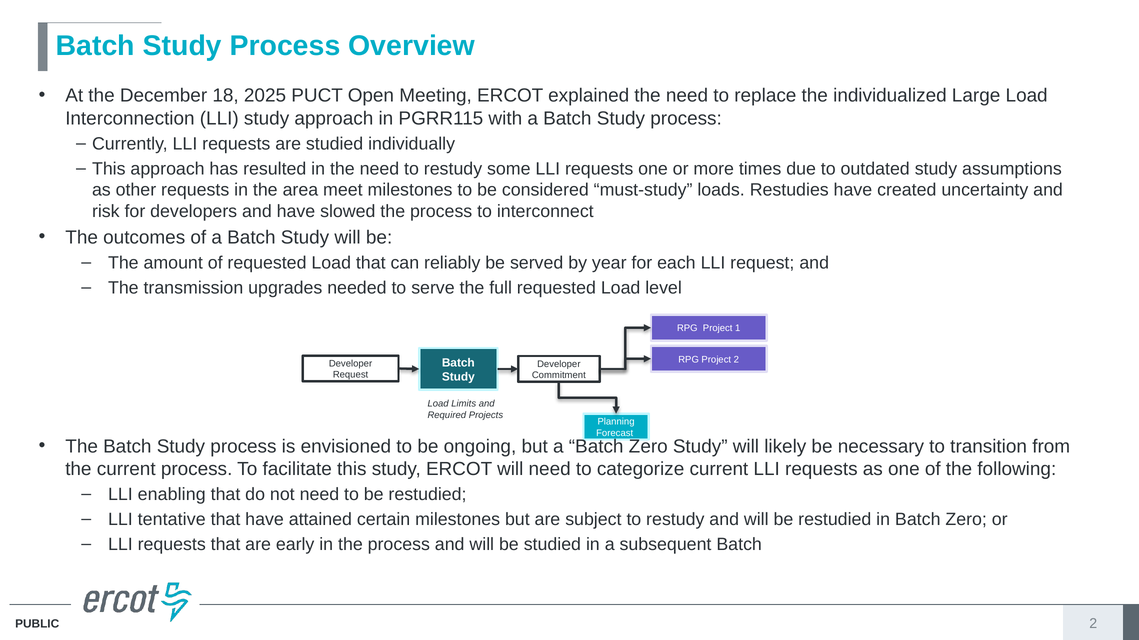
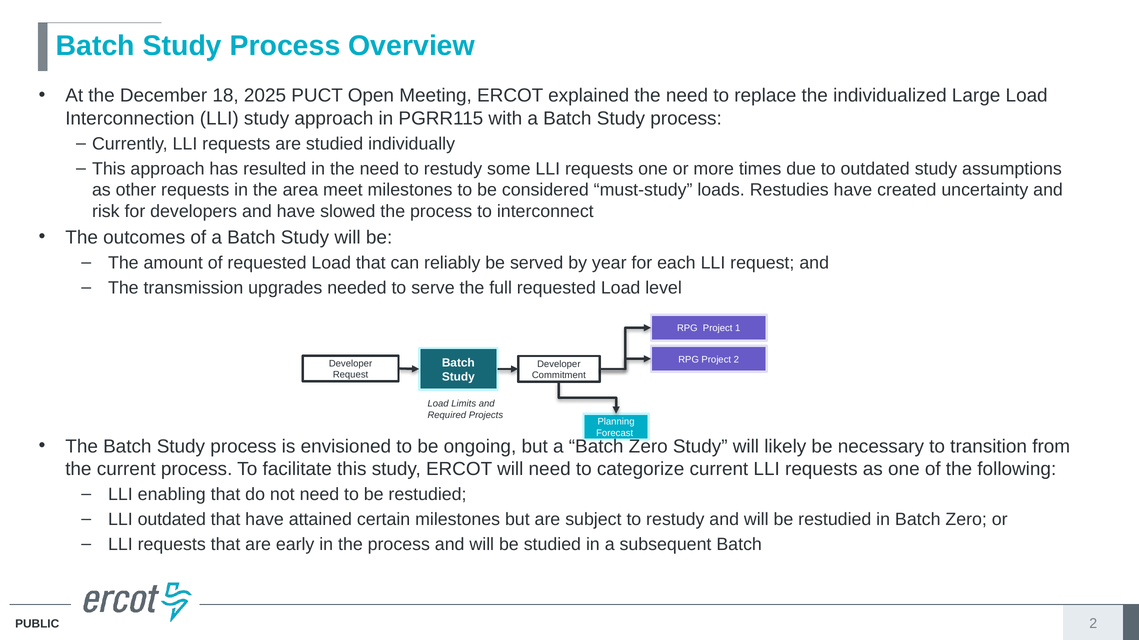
LLI tentative: tentative -> outdated (172, 520)
